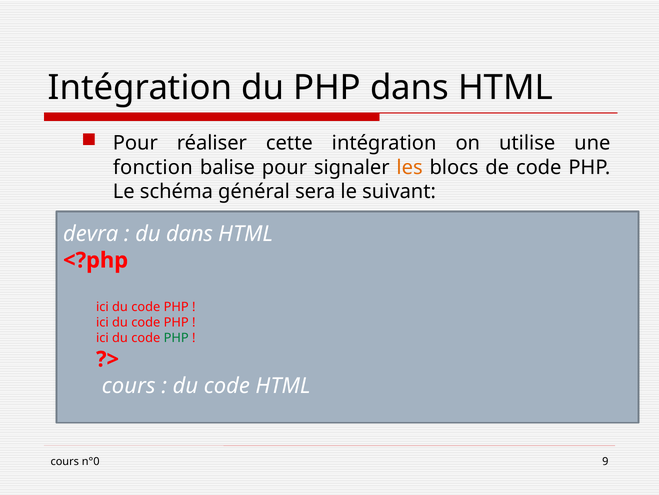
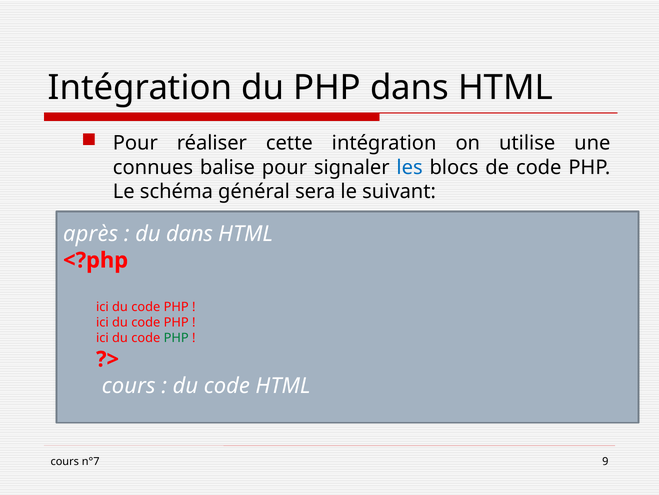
fonction: fonction -> connues (153, 167)
les colour: orange -> blue (410, 167)
devra: devra -> après (91, 234)
n°0: n°0 -> n°7 (91, 461)
